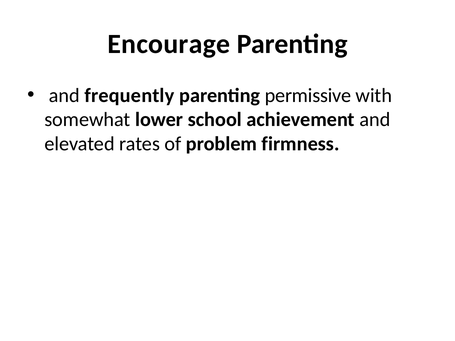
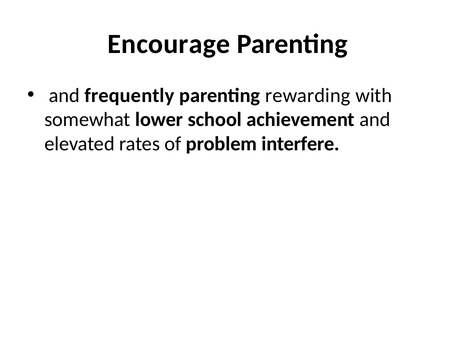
permissive: permissive -> rewarding (308, 95)
firmness: firmness -> interfere (301, 144)
